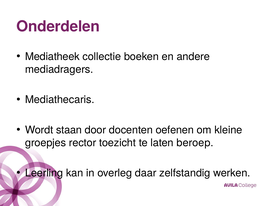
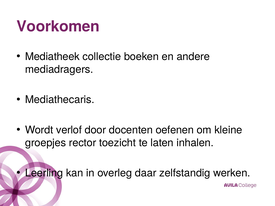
Onderdelen: Onderdelen -> Voorkomen (58, 27)
staan: staan -> verlof (69, 130)
beroep: beroep -> inhalen (195, 143)
